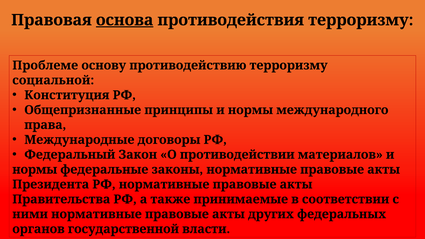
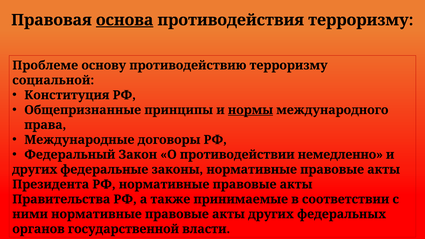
нормы underline: none -> present (250, 110)
материалов: материалов -> немедленно (340, 155)
нормы: нормы -> других (35, 170)
